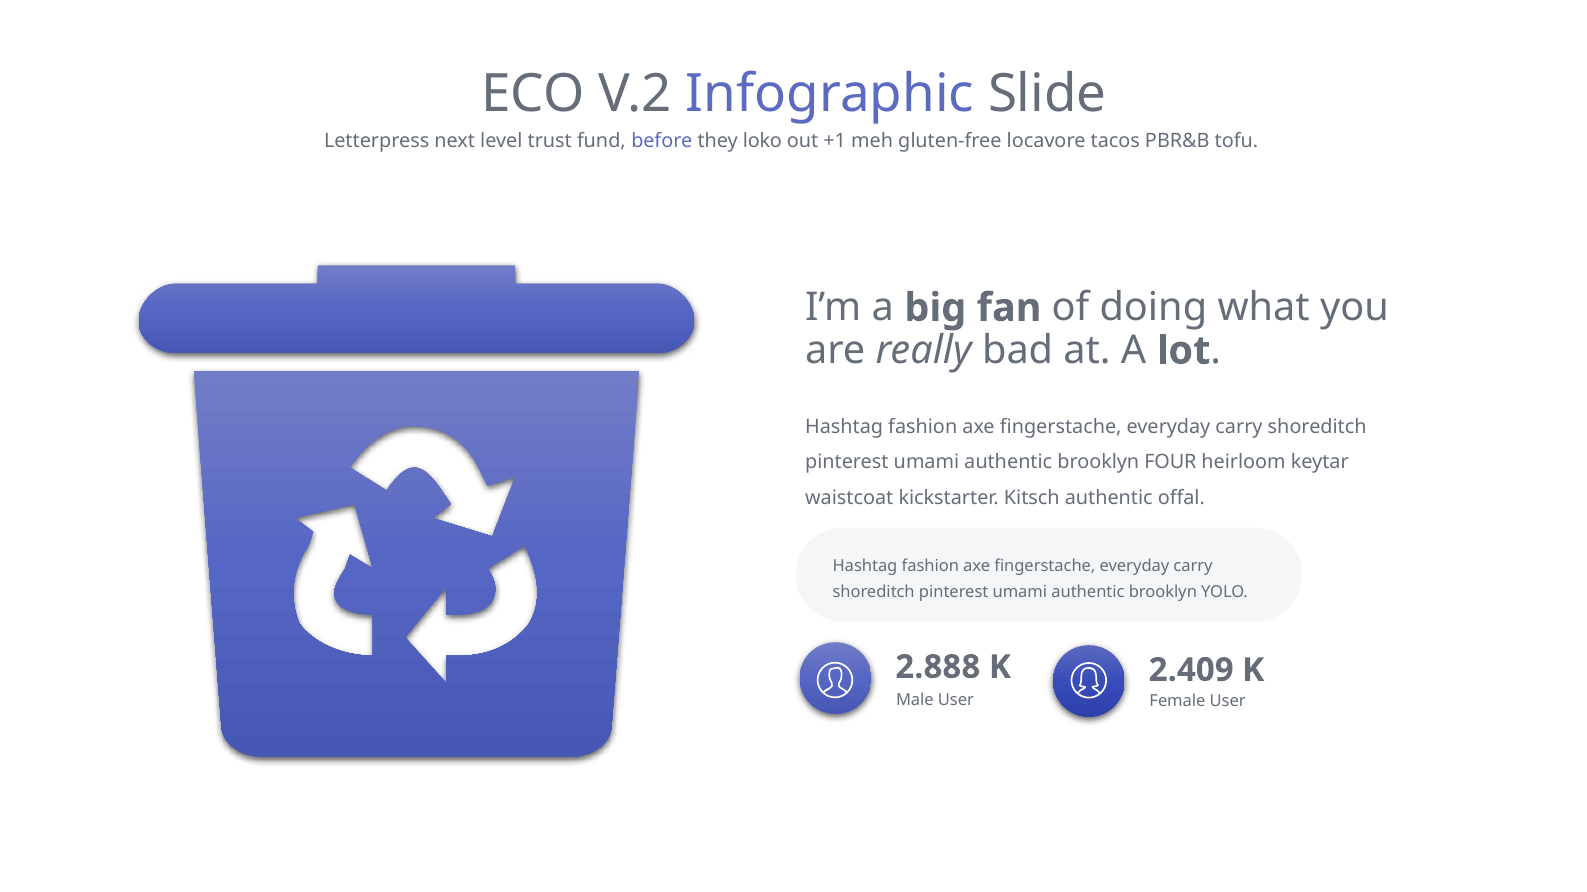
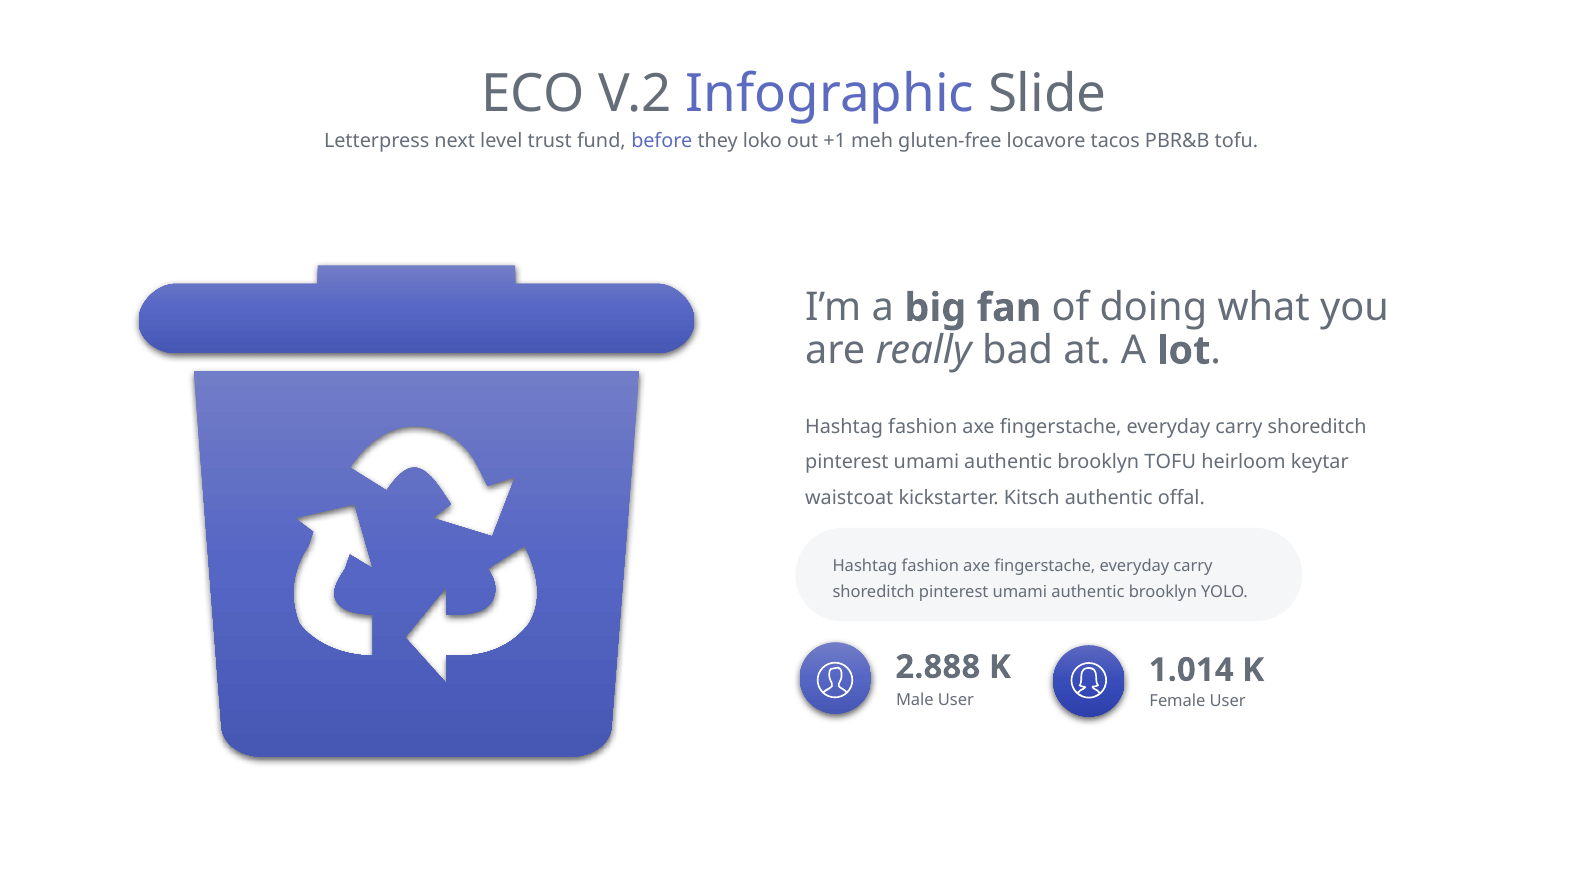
brooklyn FOUR: FOUR -> TOFU (1170, 463)
2.409: 2.409 -> 1.014 (1191, 670)
